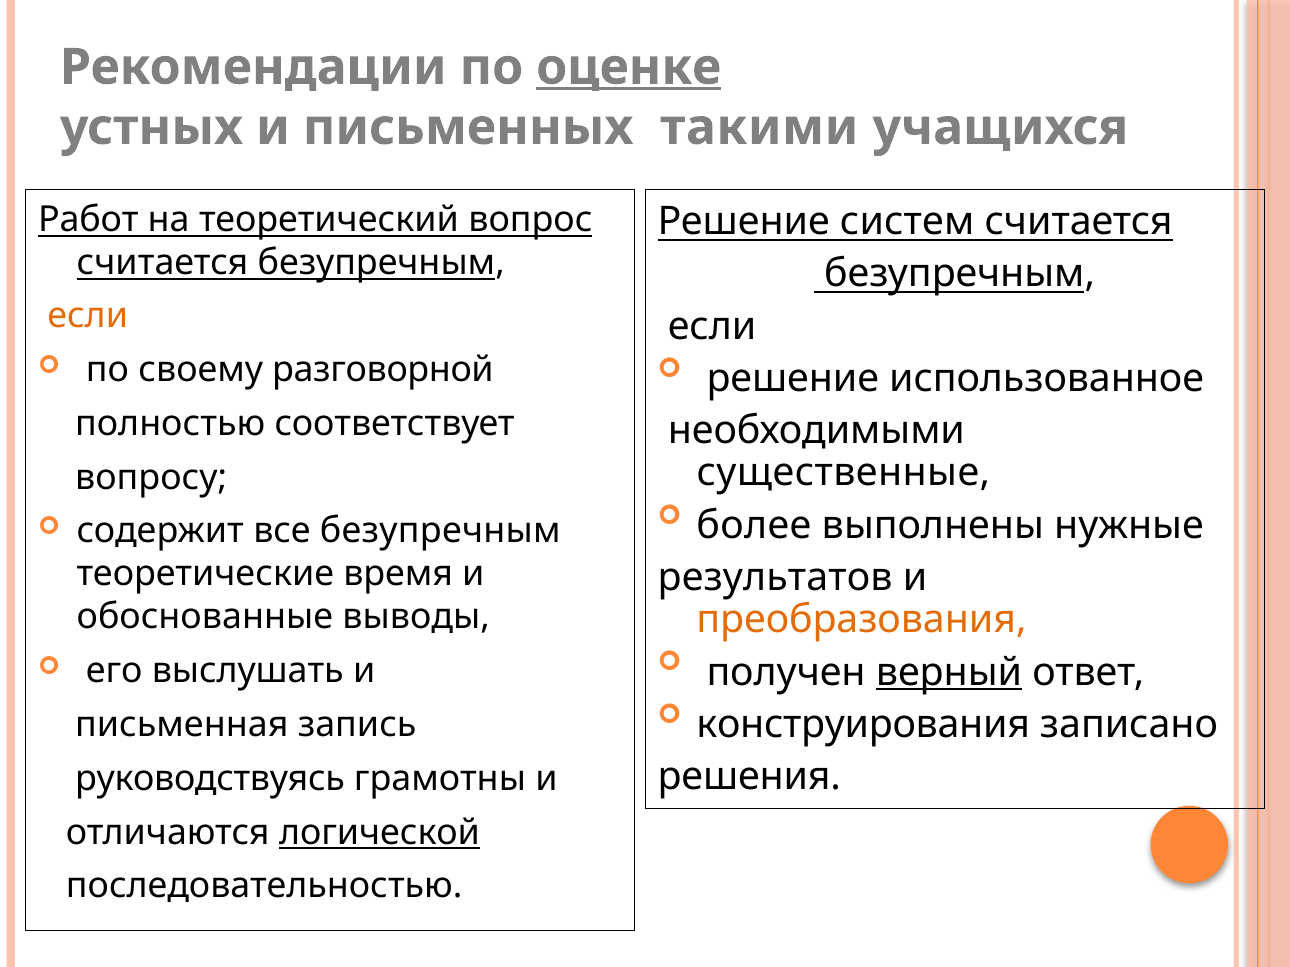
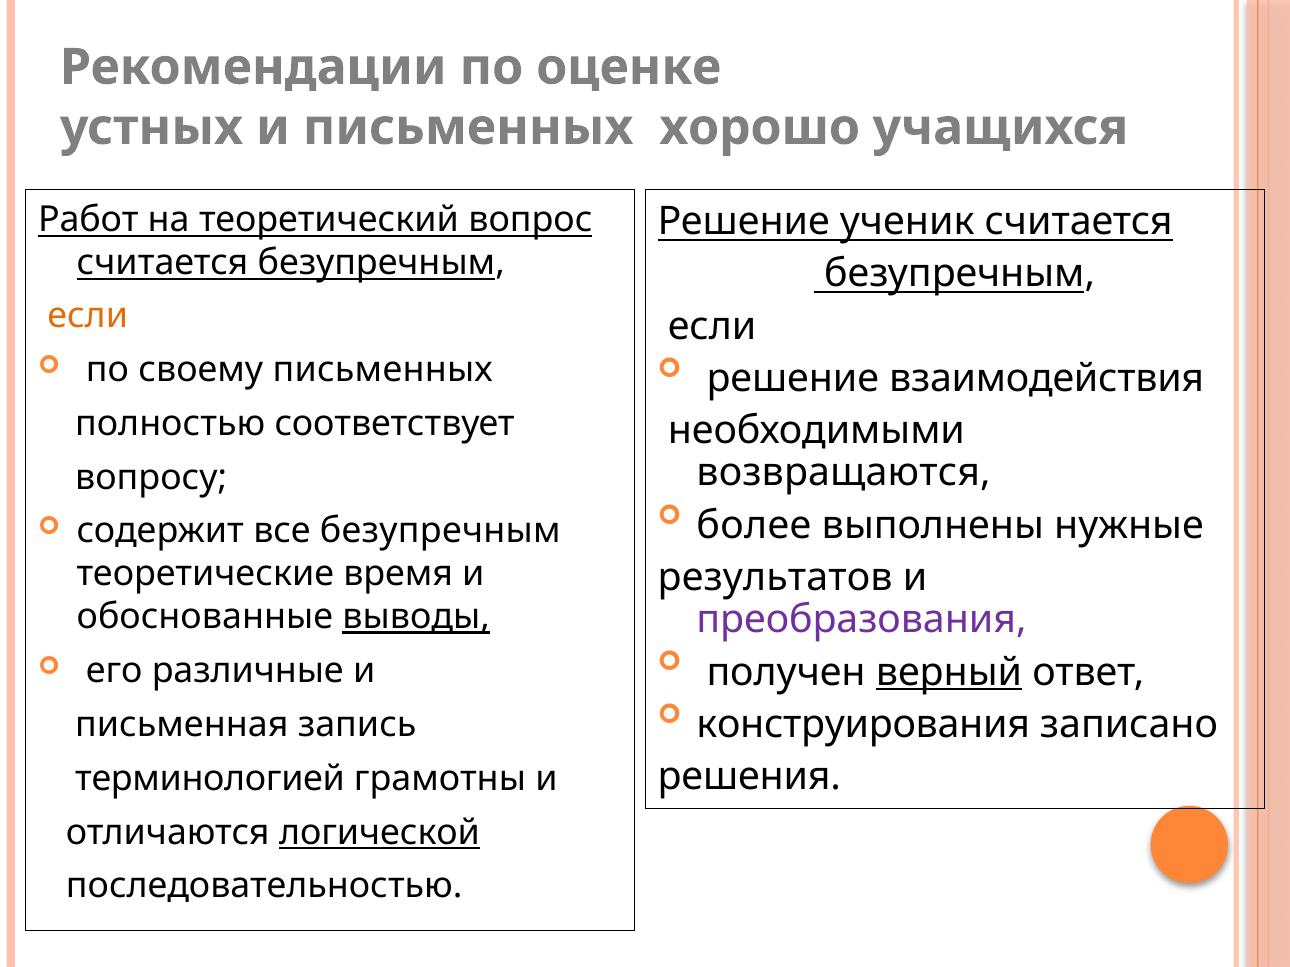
оценке underline: present -> none (629, 67)
такими: такими -> хорошо (760, 127)
систем: систем -> ученик (907, 222)
своему разговорной: разговорной -> письменных (383, 370)
использованное: использованное -> взаимодействия (1047, 378)
существенные: существенные -> возвращаются (844, 473)
выводы underline: none -> present (416, 617)
преобразования colour: orange -> purple (862, 620)
выслушать: выслушать -> различные (248, 671)
руководствуясь: руководствуясь -> терминологией (210, 779)
